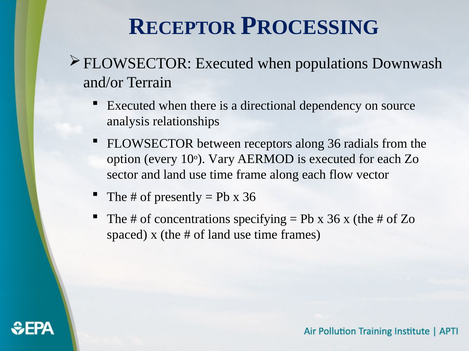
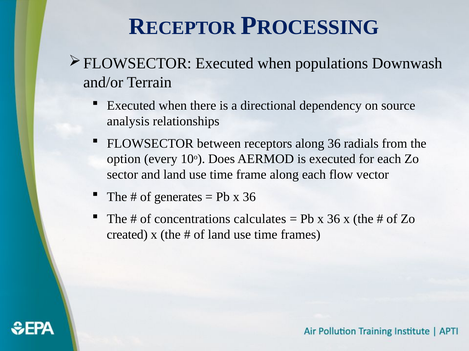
Vary: Vary -> Does (222, 159)
presently: presently -> generates (178, 197)
specifying: specifying -> calculates (260, 219)
spaced: spaced -> created (127, 235)
